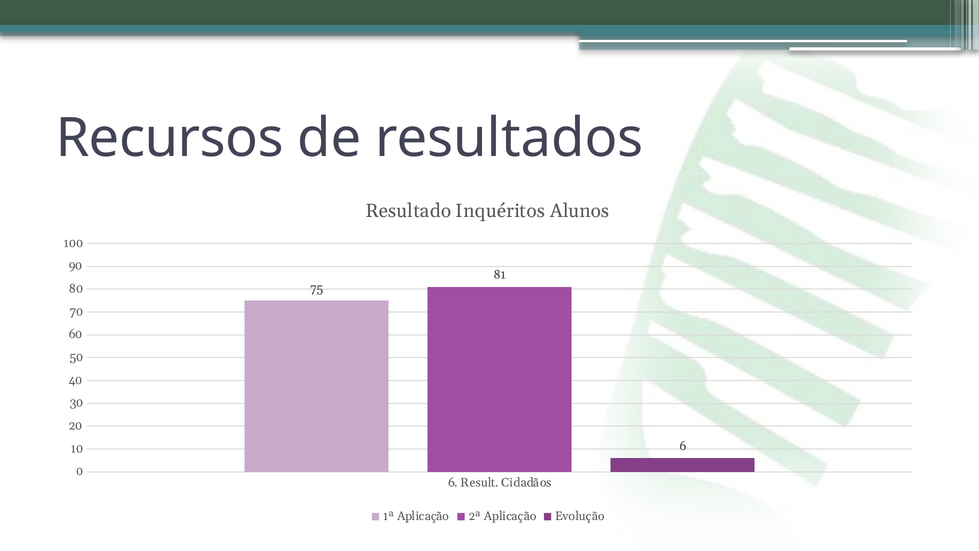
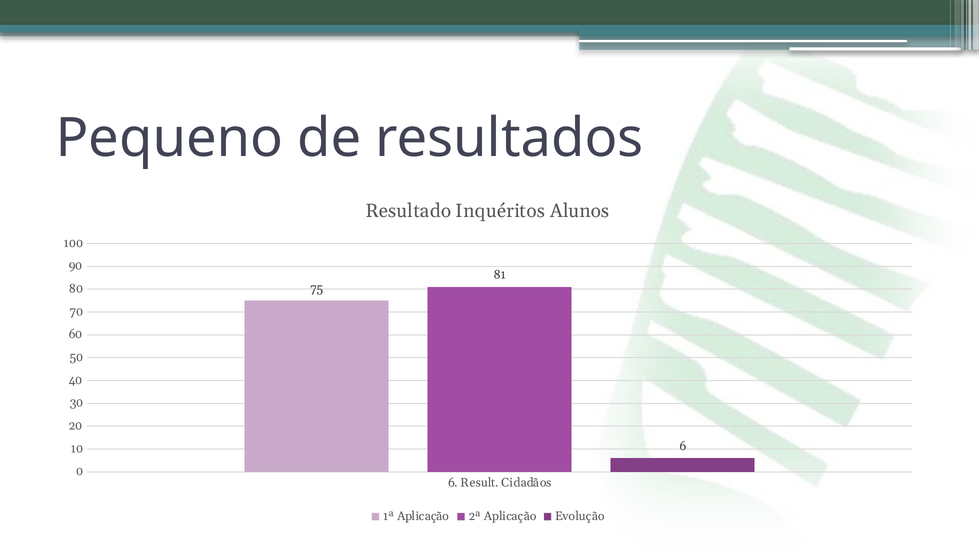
Recursos: Recursos -> Pequeno (169, 138)
